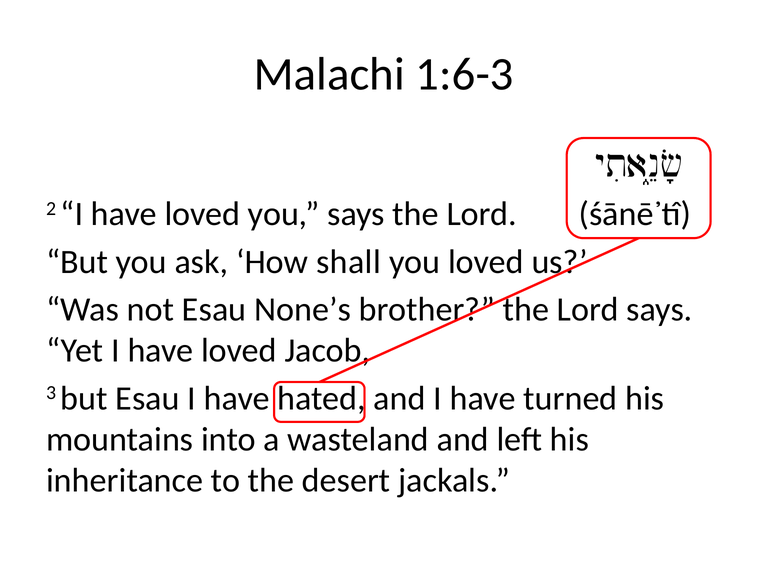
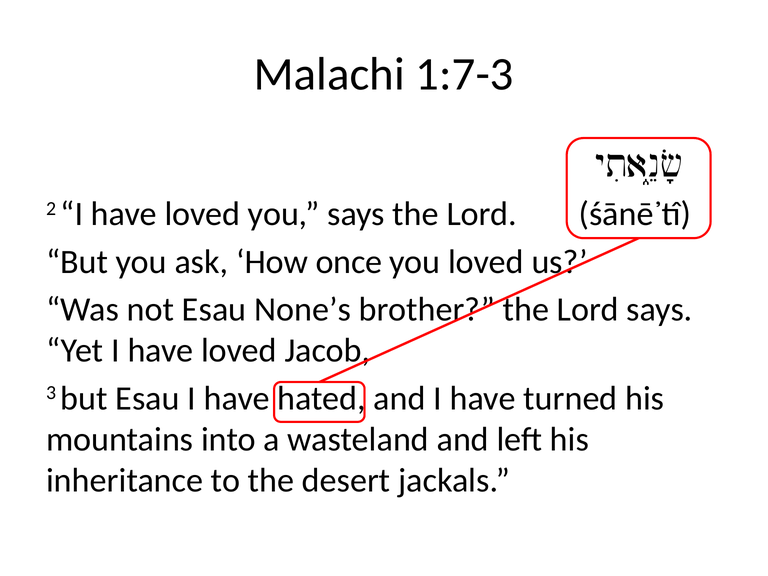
1:6-3: 1:6-3 -> 1:7-3 (465, 74)
shall: shall -> once (349, 262)
